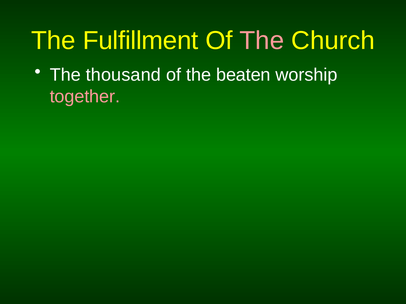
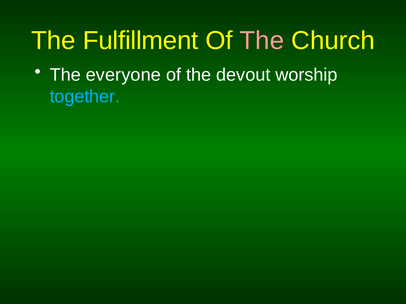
thousand: thousand -> everyone (123, 75)
beaten: beaten -> devout (243, 75)
together colour: pink -> light blue (85, 97)
